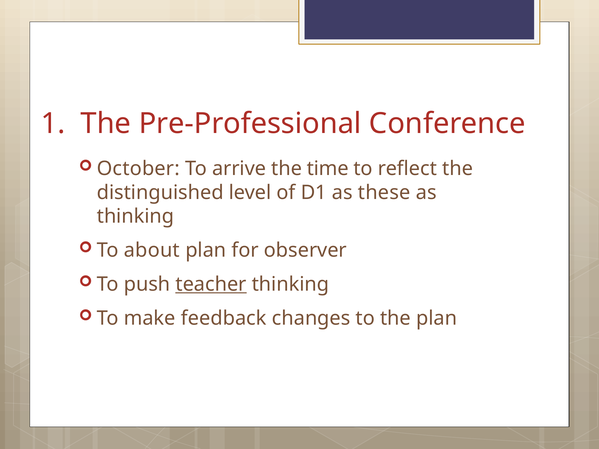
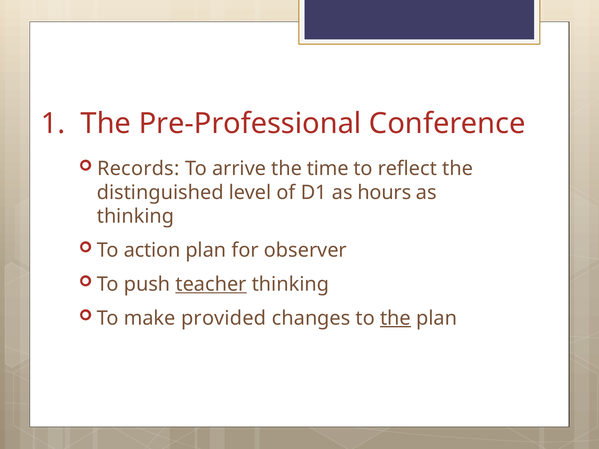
October: October -> Records (138, 169)
these: these -> hours (384, 193)
about: about -> action (152, 250)
feedback: feedback -> provided (224, 318)
the underline: none -> present (396, 318)
